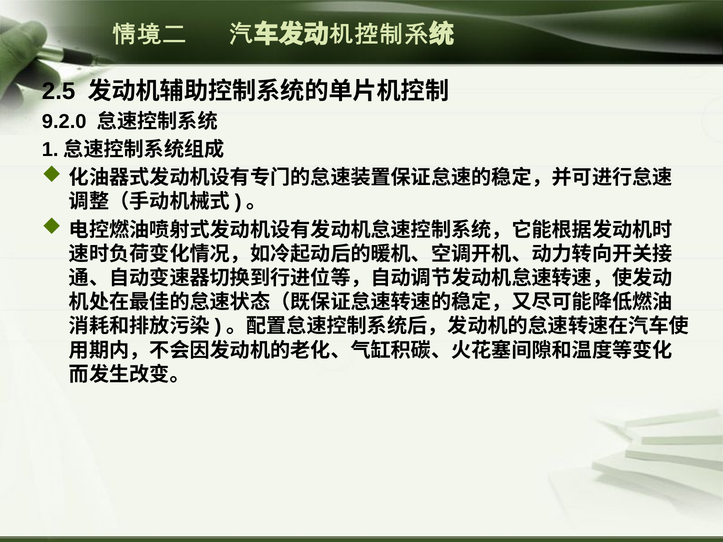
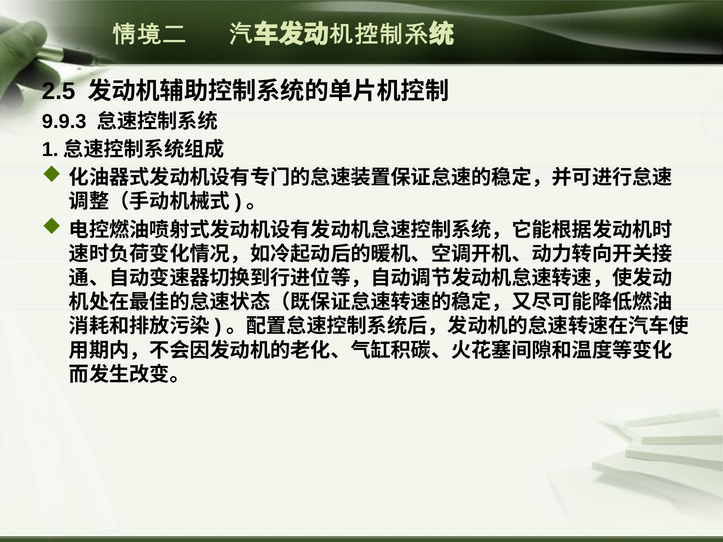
9.2.0: 9.2.0 -> 9.9.3 (64, 122)
